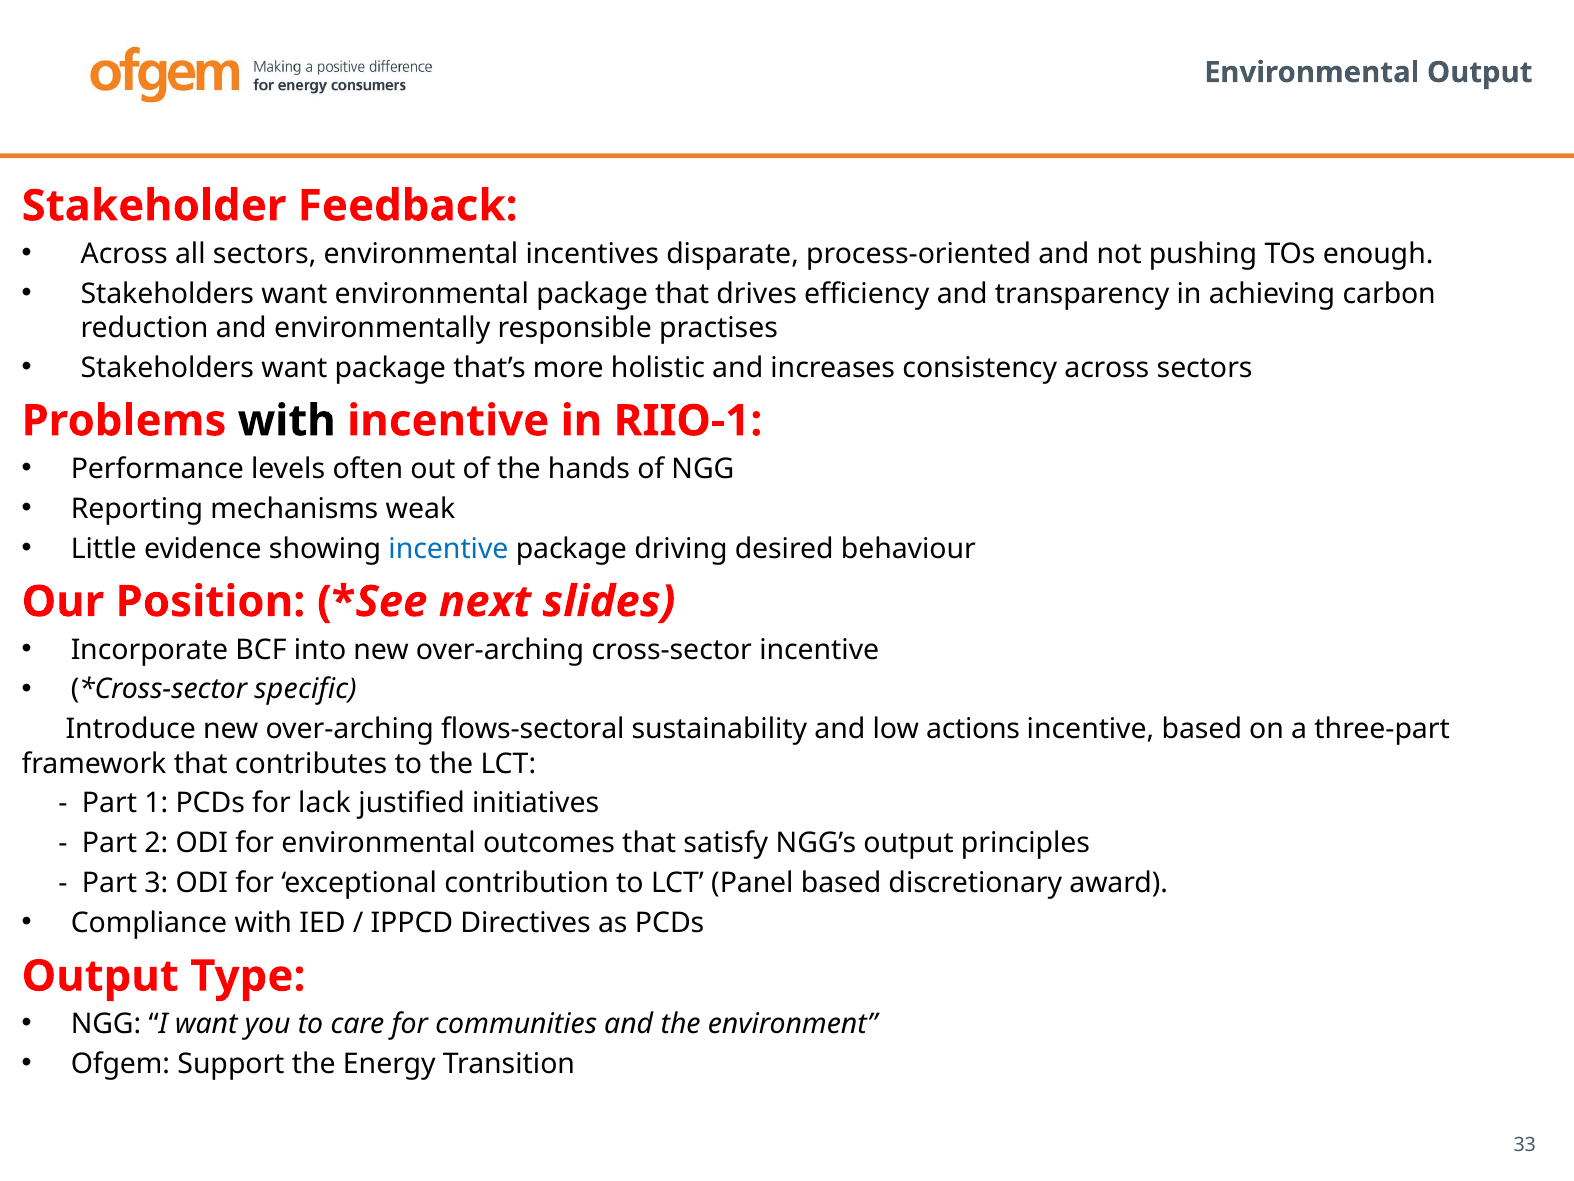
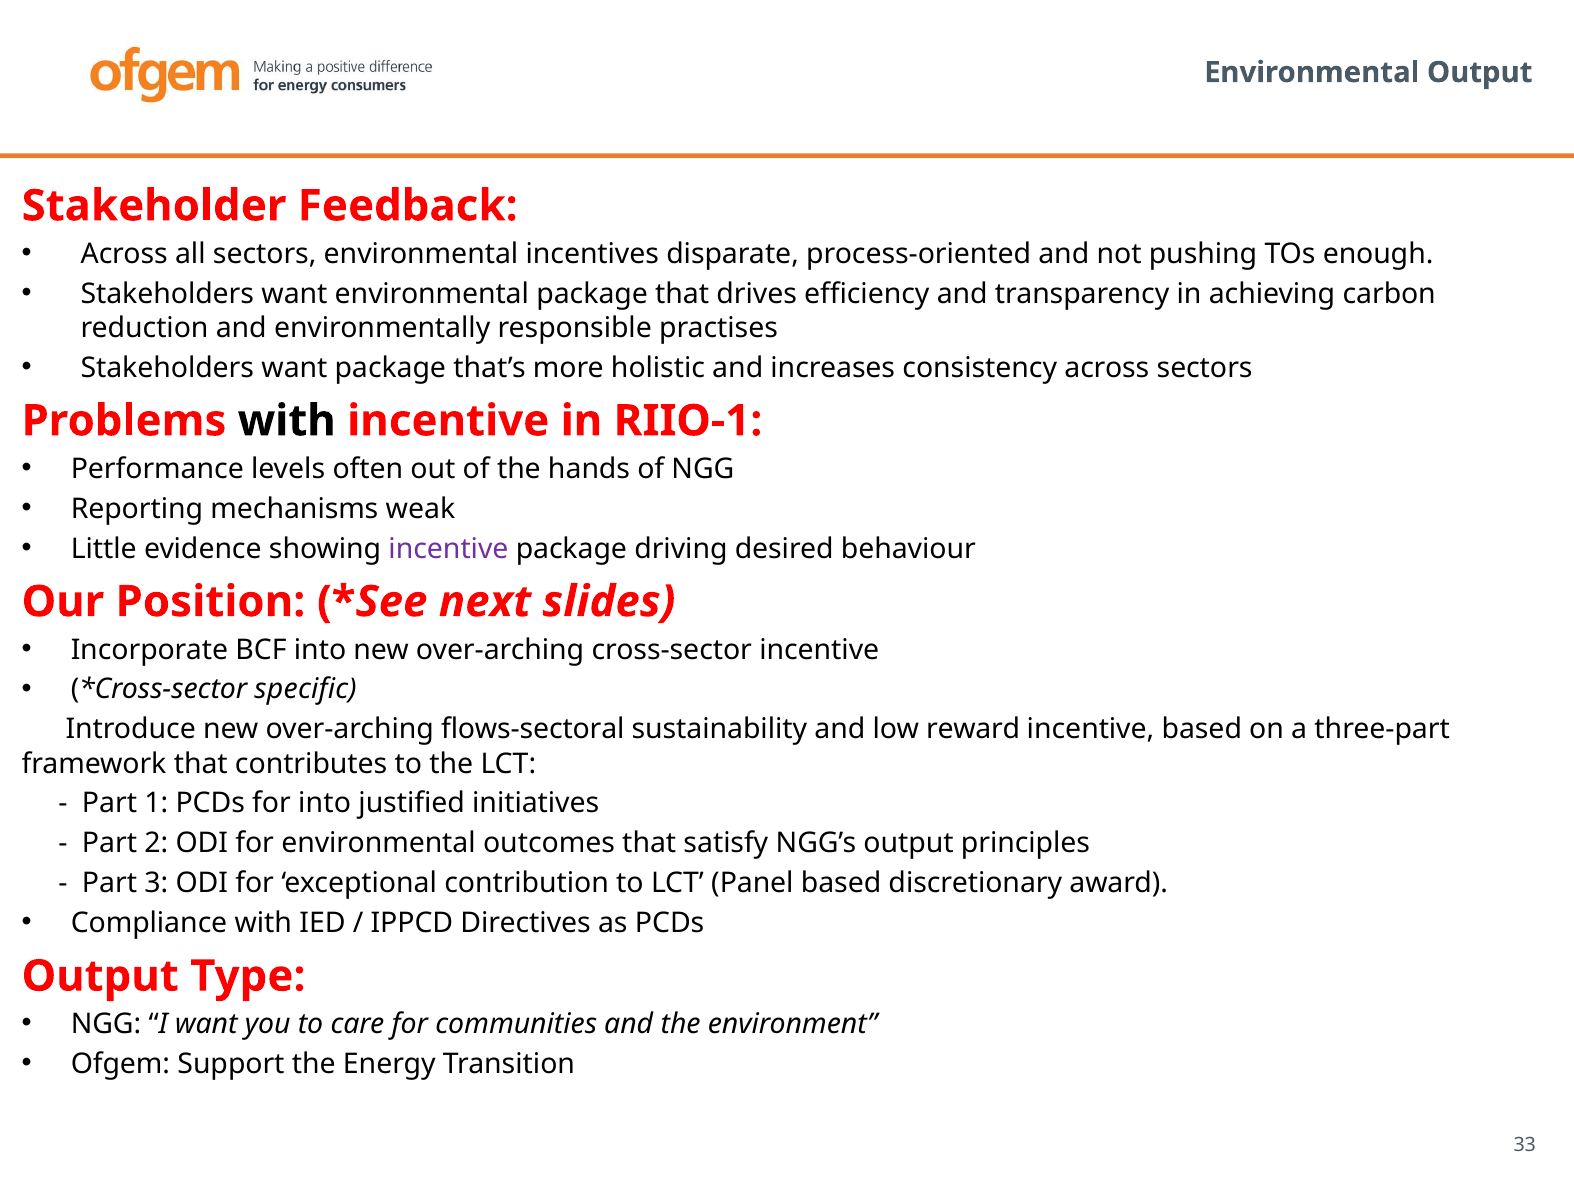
incentive colour: blue -> purple (448, 548)
actions: actions -> reward (973, 729)
for lack: lack -> into (325, 803)
